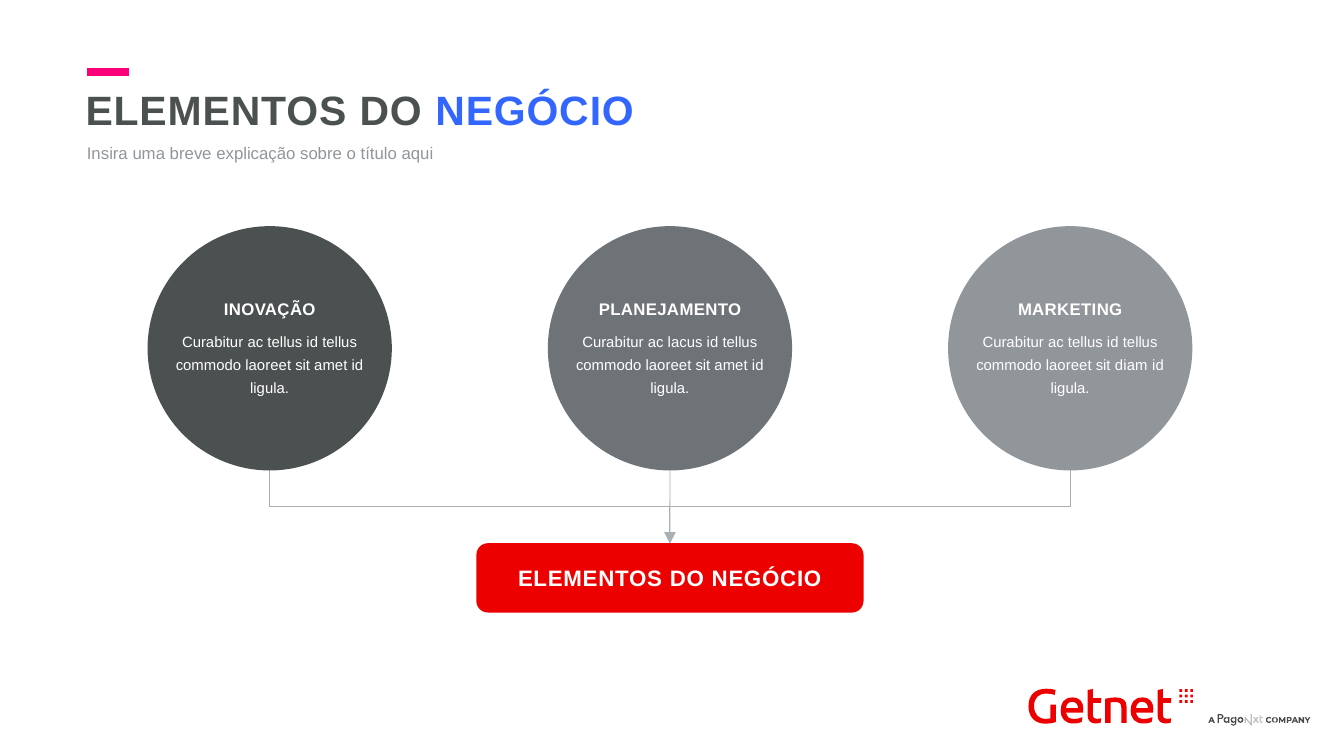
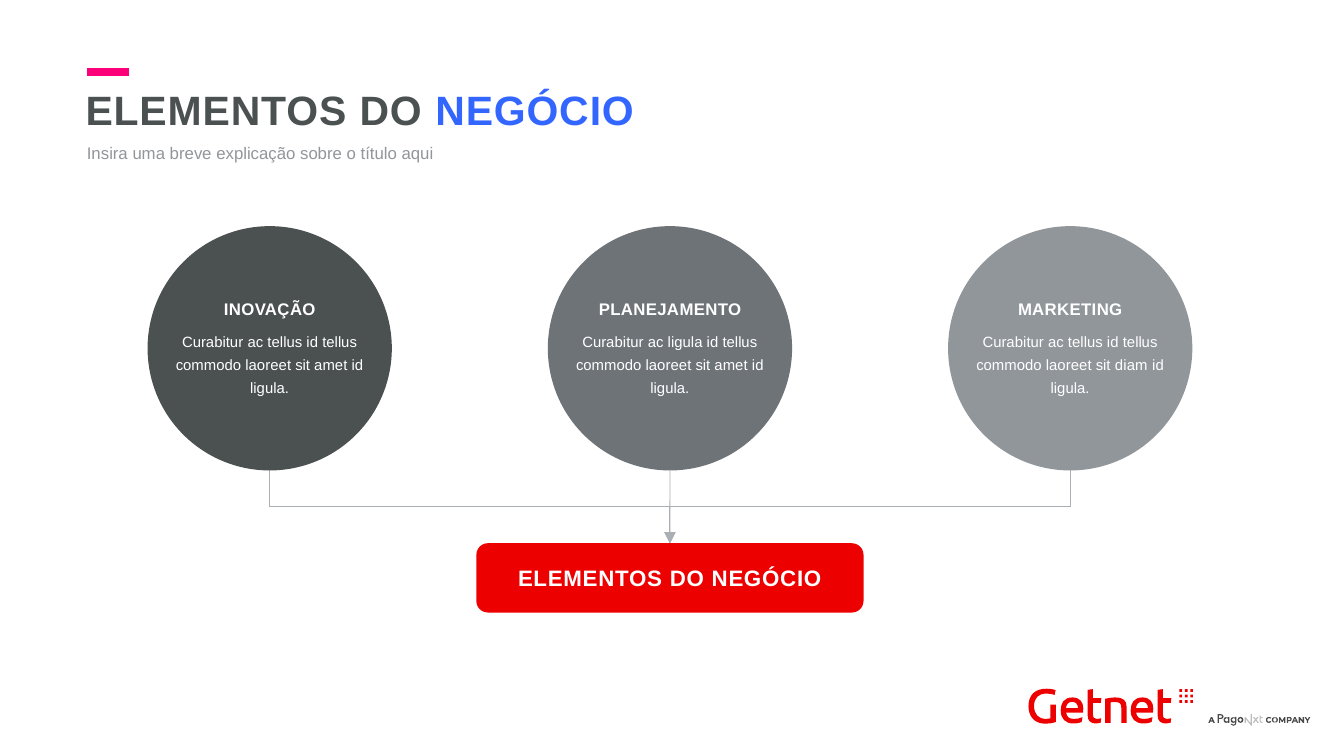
ac lacus: lacus -> ligula (685, 342)
